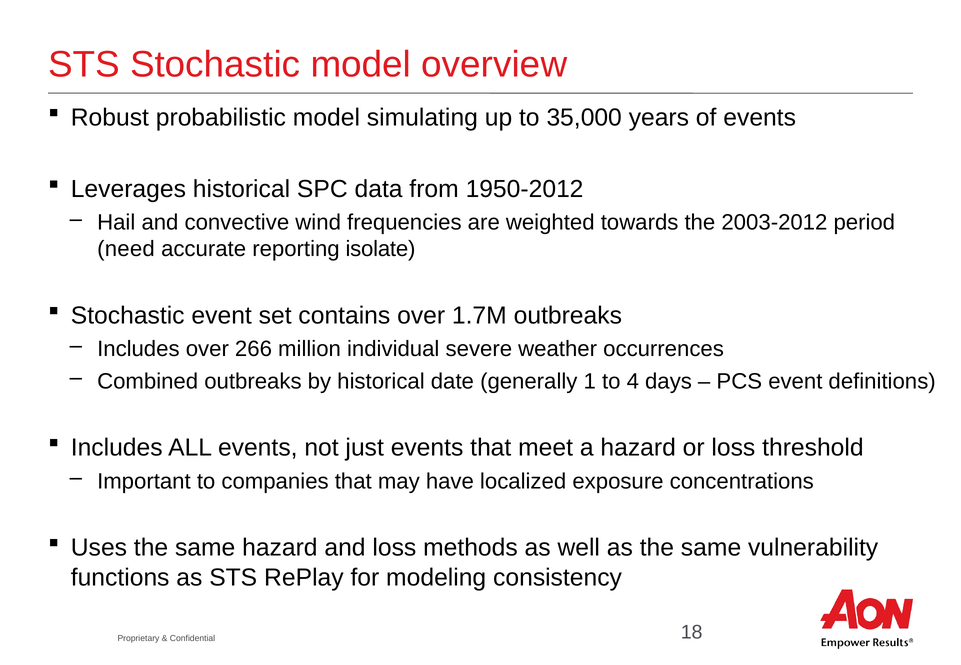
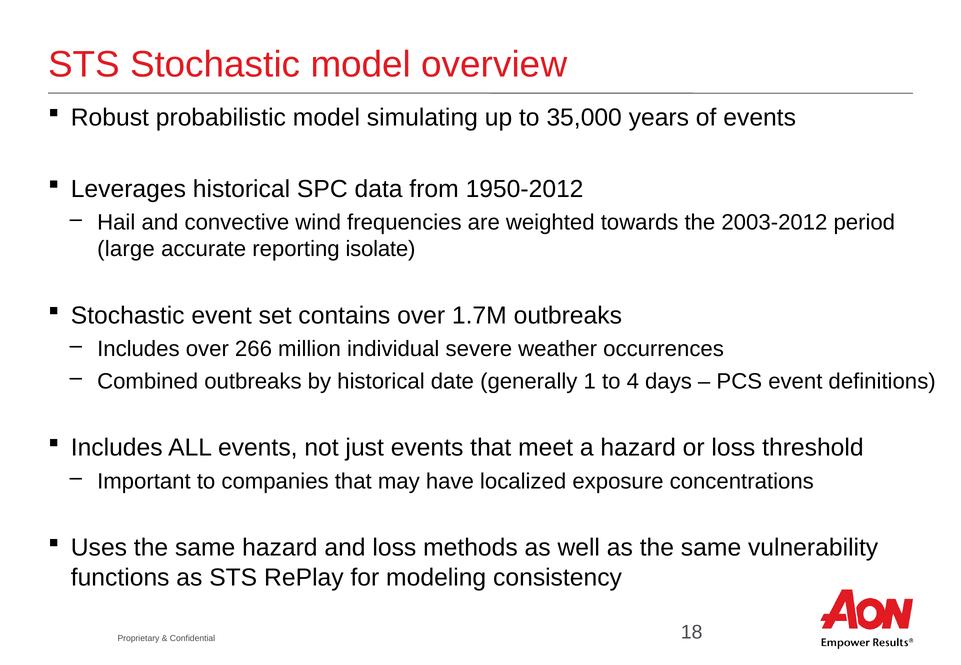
need: need -> large (126, 249)
